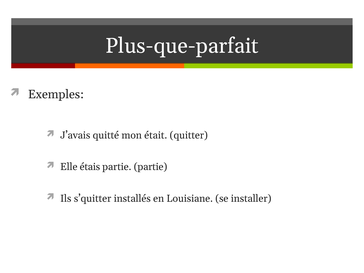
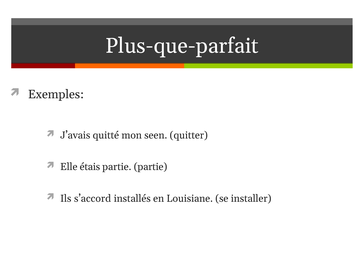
était: était -> seen (156, 135)
s’quitter: s’quitter -> s’accord (93, 198)
